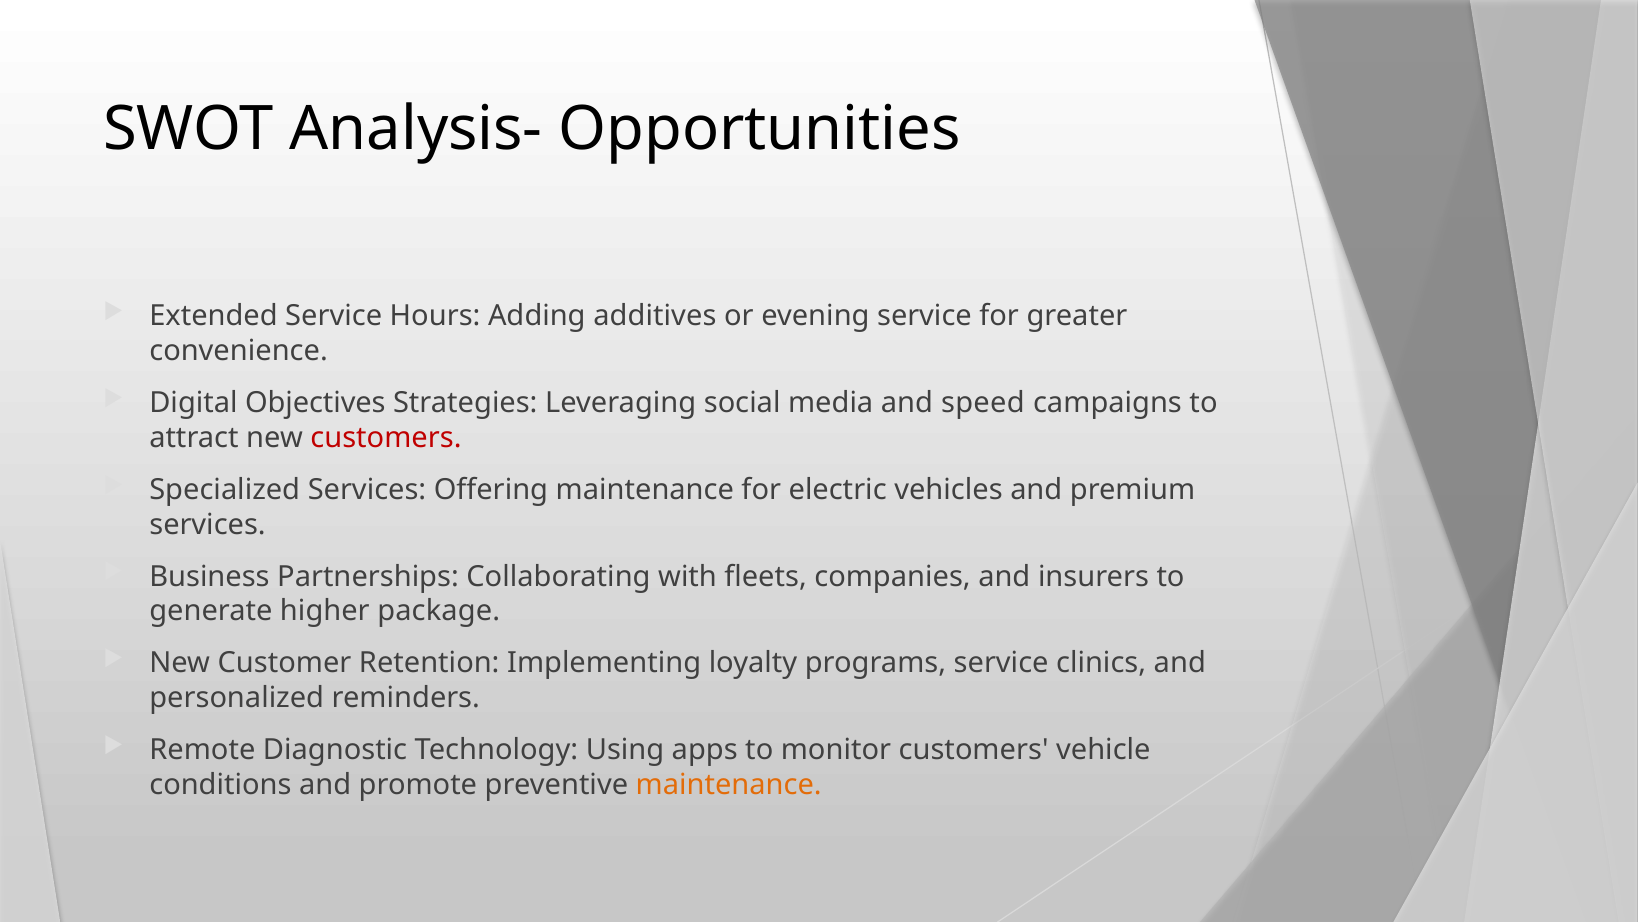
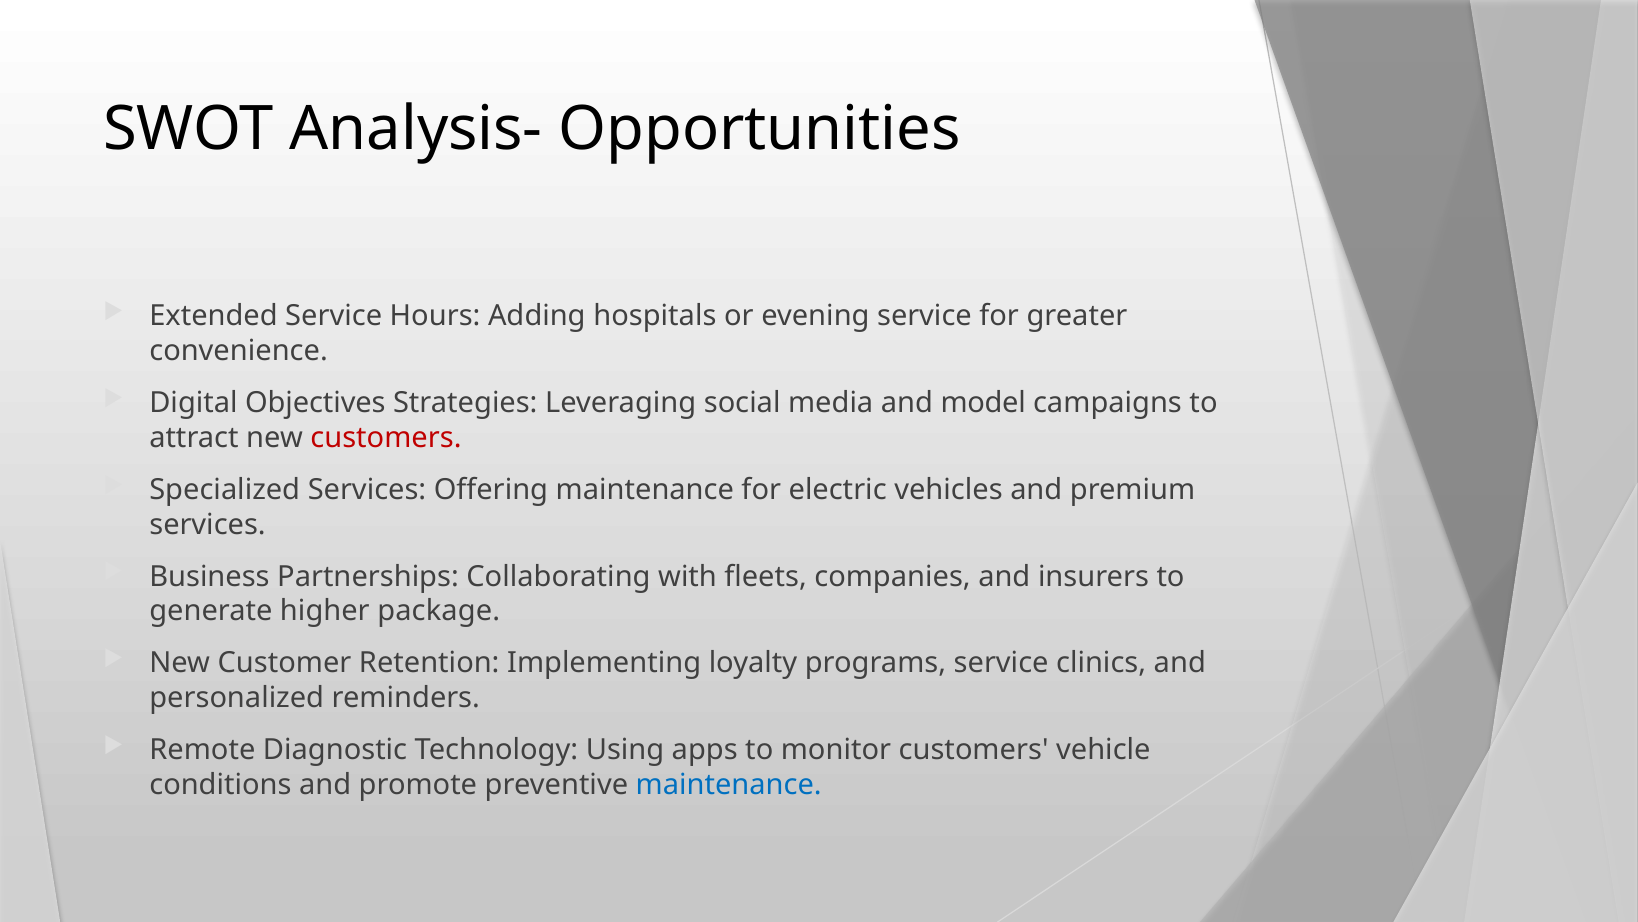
additives: additives -> hospitals (655, 316)
speed: speed -> model (983, 403)
maintenance colour: orange -> blue (729, 784)
